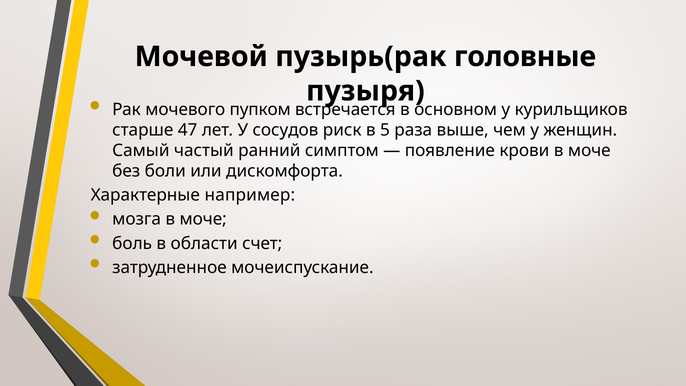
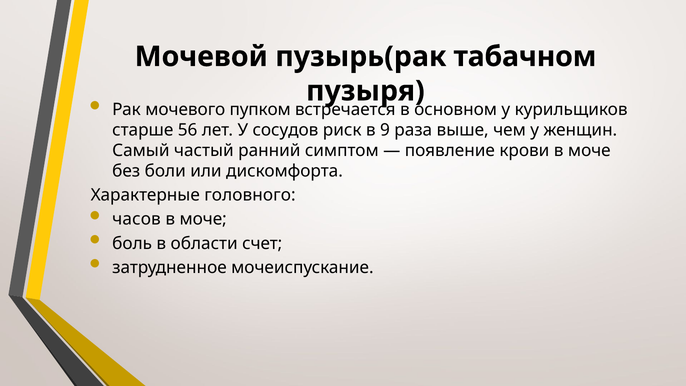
головные: головные -> табачном (525, 57)
47: 47 -> 56 (188, 130)
5: 5 -> 9 (385, 130)
например: например -> головного (250, 195)
мозга: мозга -> часов (137, 219)
